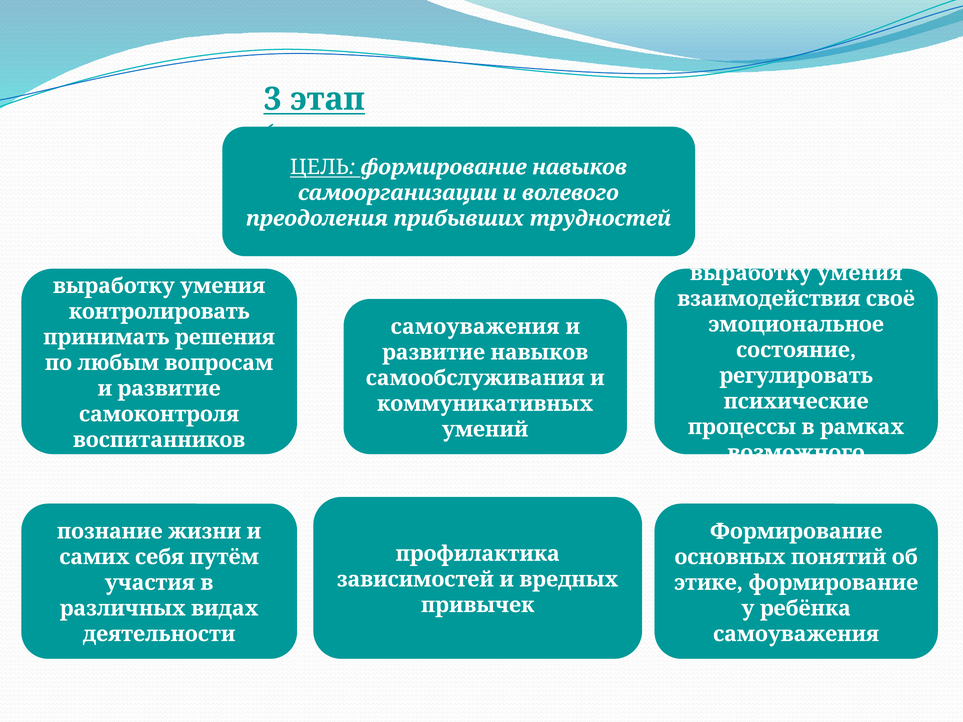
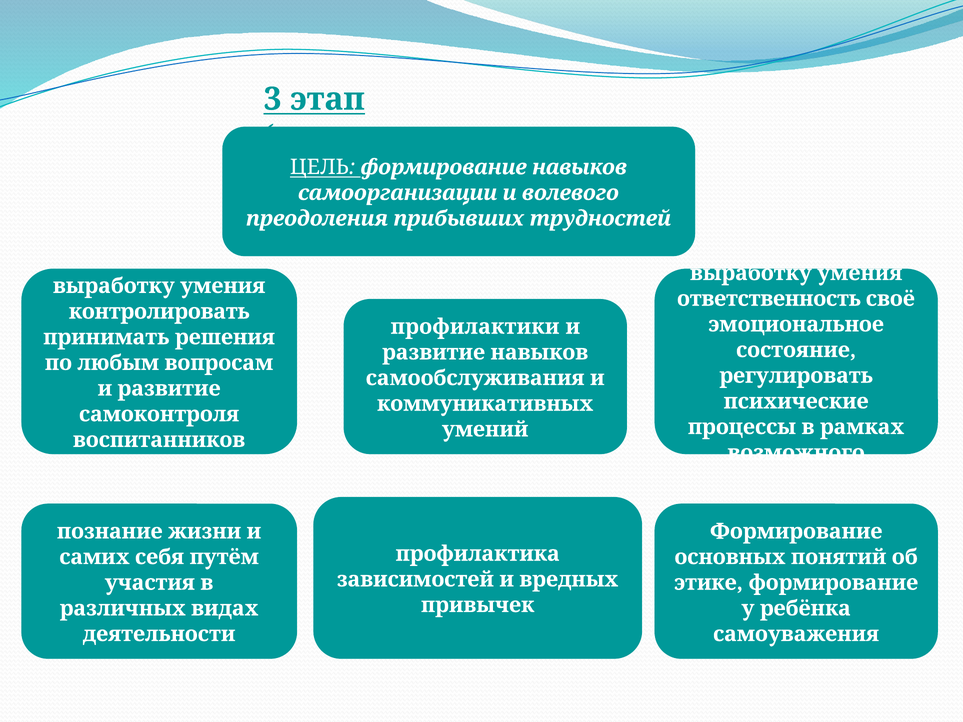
взаимодействия: взаимодействия -> ответственность (769, 299)
самоуважения: самоуважения -> профилактики (475, 327)
